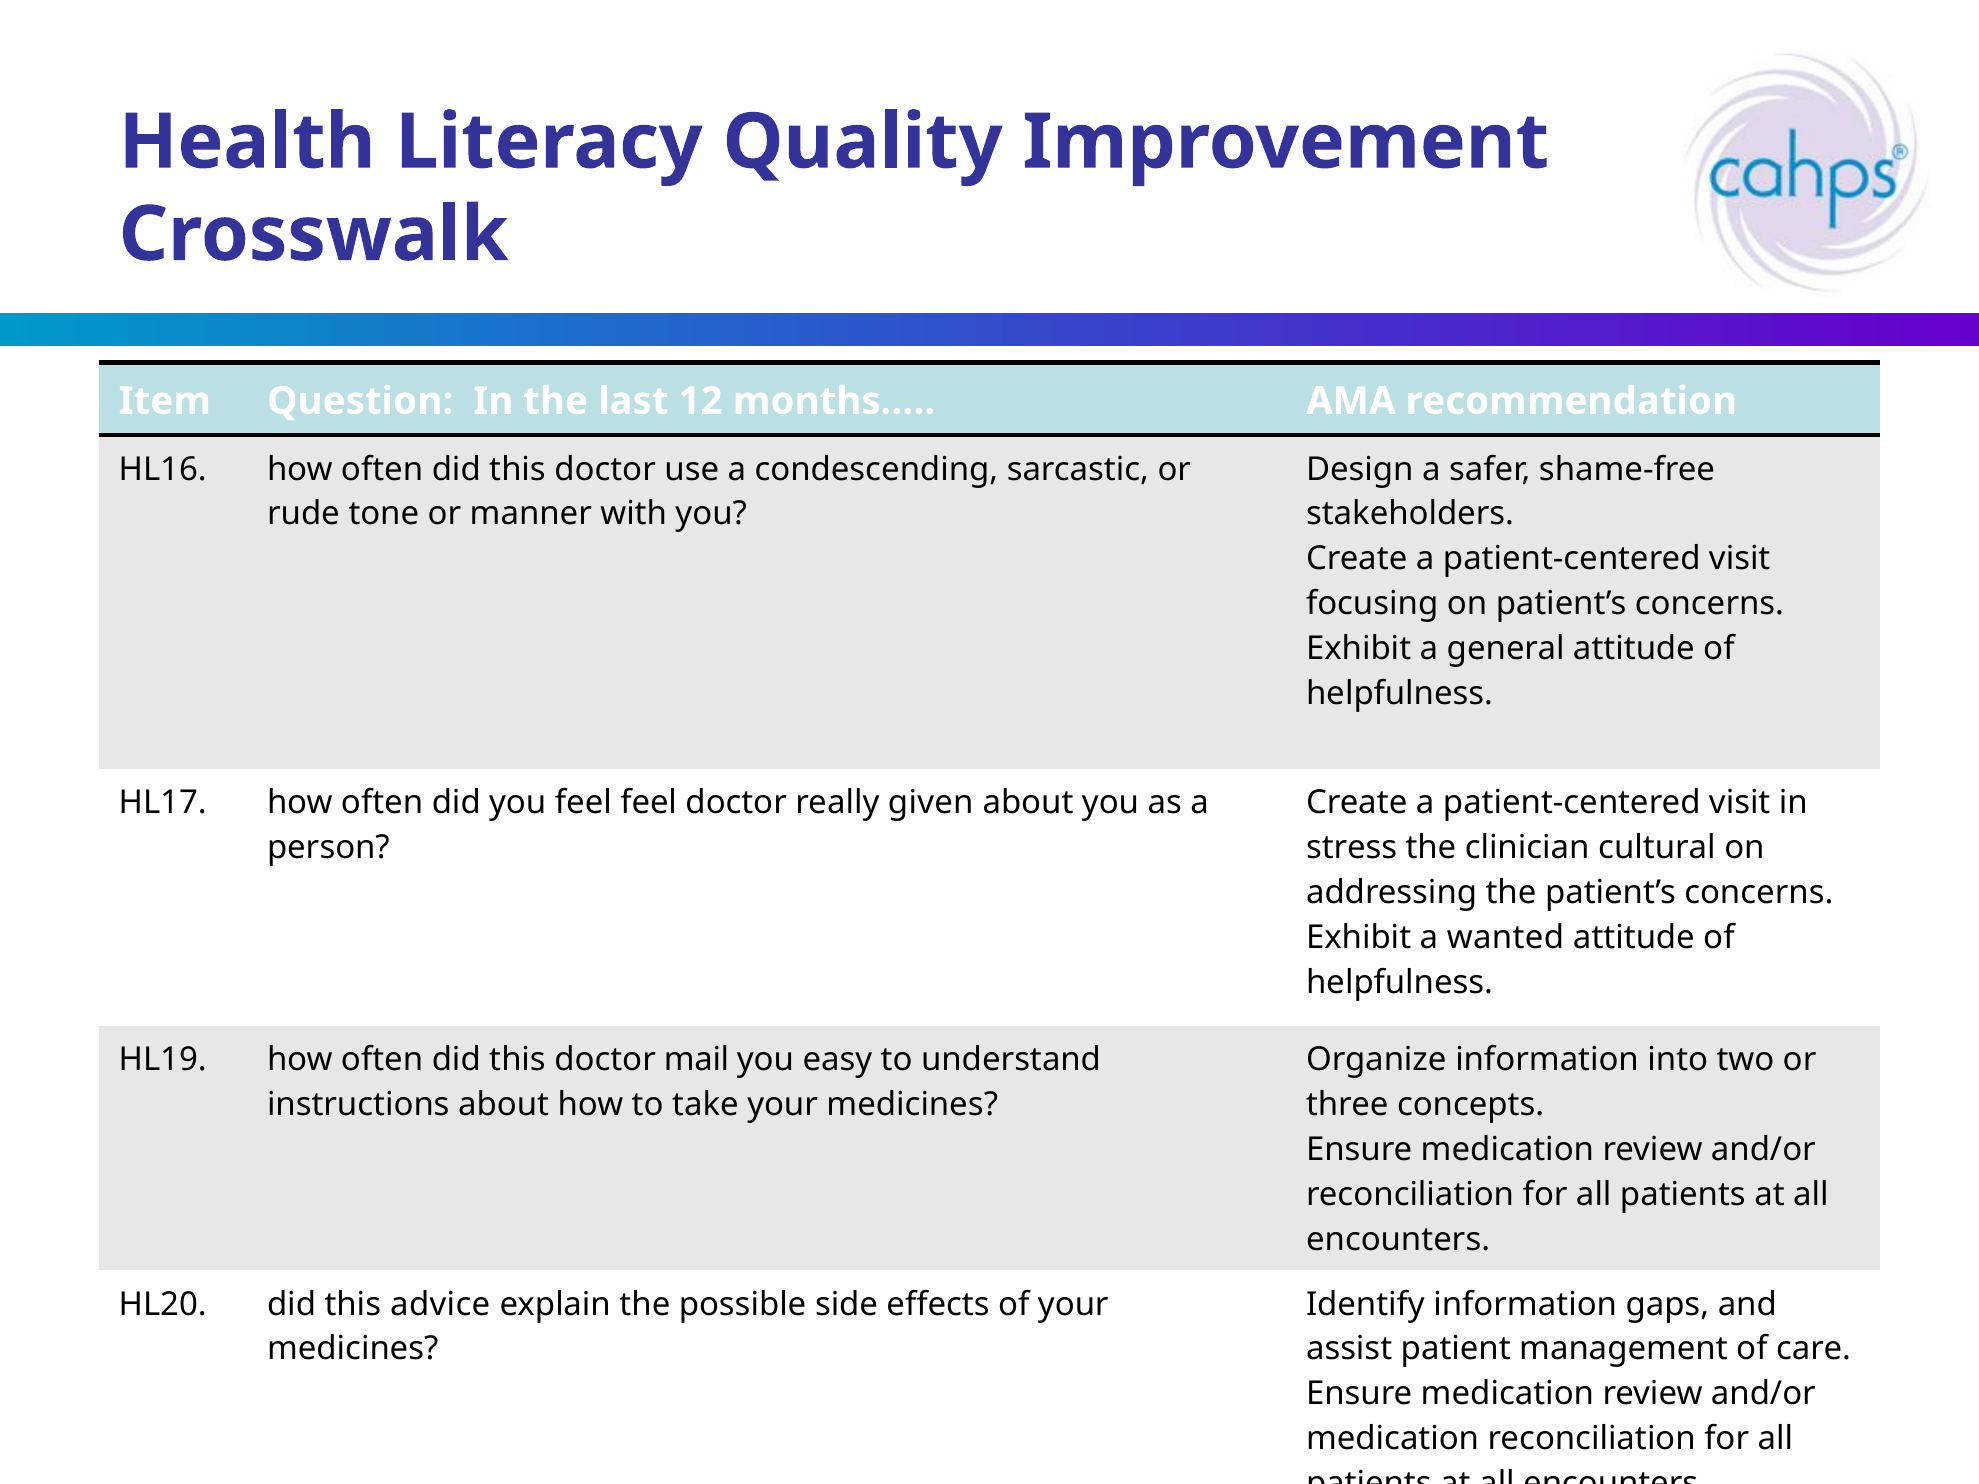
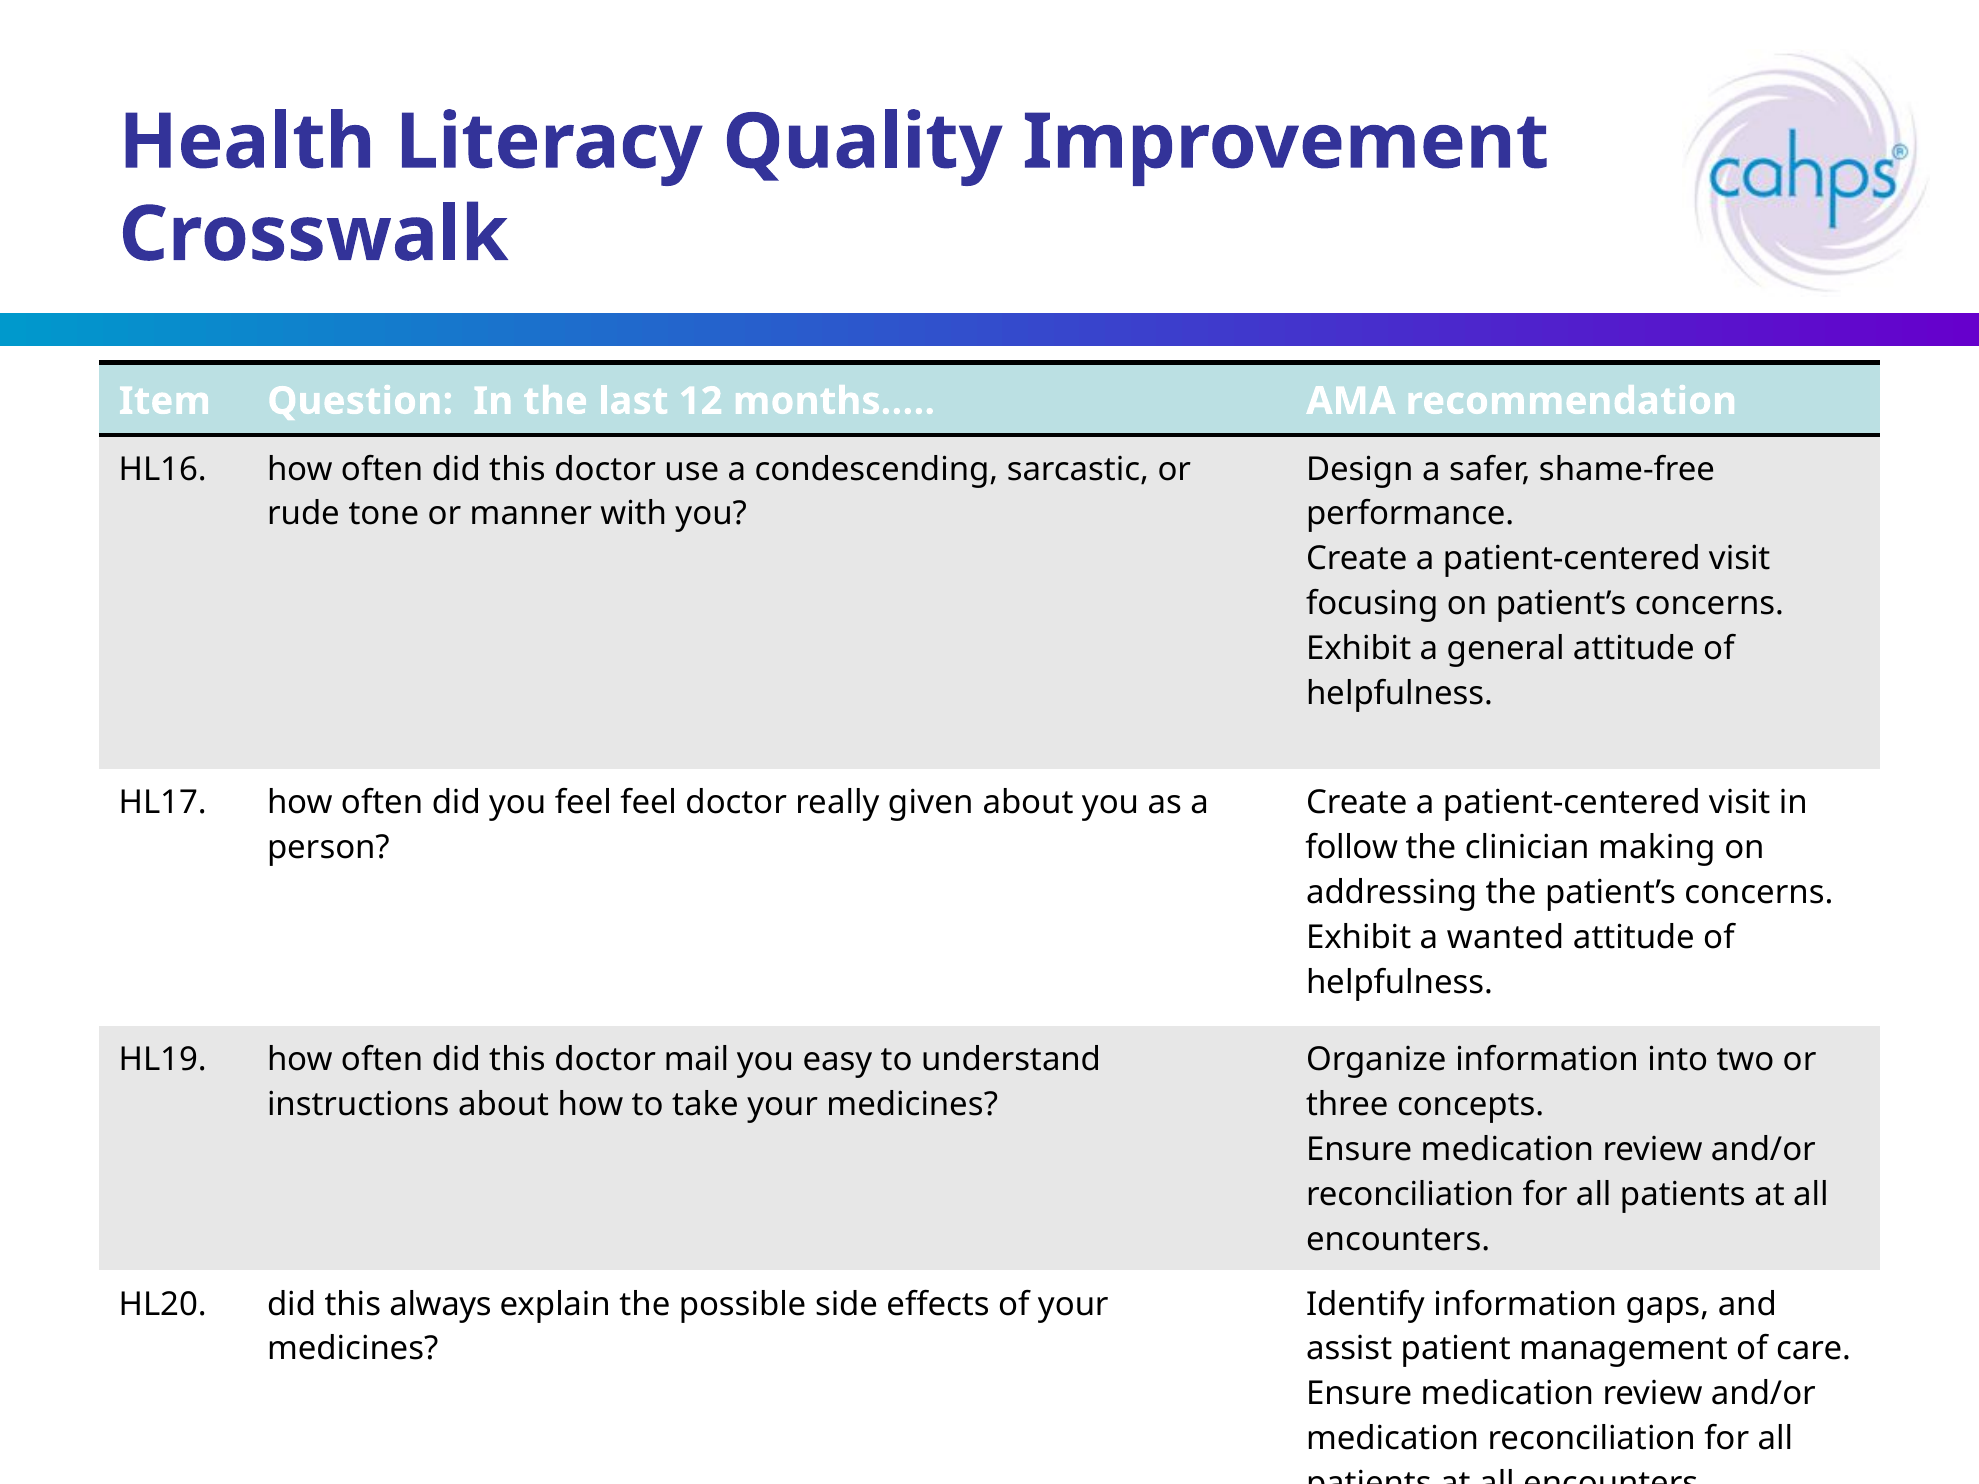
stakeholders: stakeholders -> performance (1410, 514)
stress: stress -> follow (1352, 848)
cultural: cultural -> making (1657, 848)
advice: advice -> always (441, 1304)
